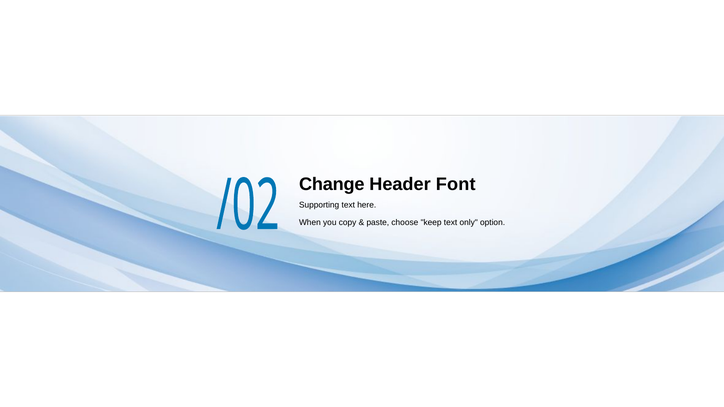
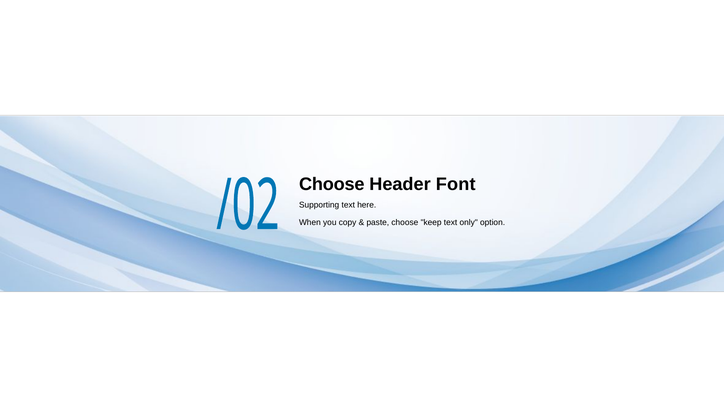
Change: Change -> Choose (332, 184)
